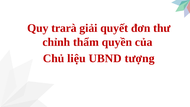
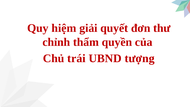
trarà: trarà -> hiệm (64, 28)
liệu: liệu -> trái (76, 58)
